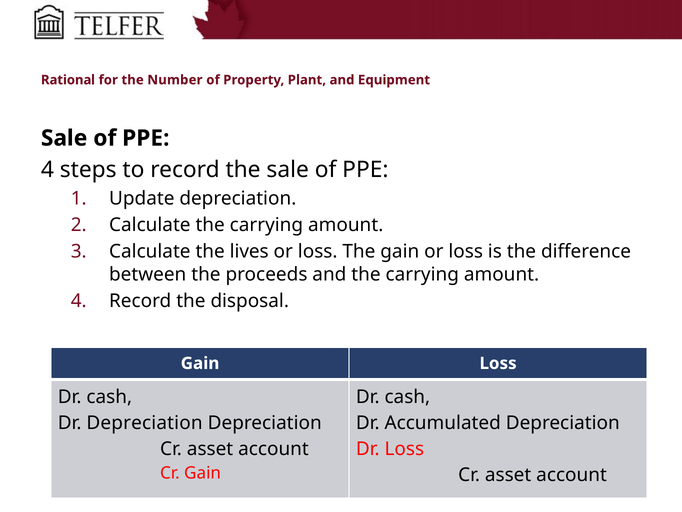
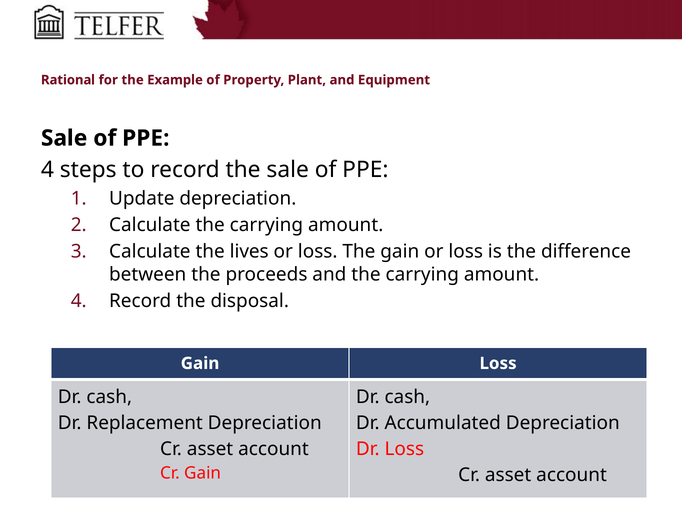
Number: Number -> Example (175, 80)
Dr Depreciation: Depreciation -> Replacement (145, 423)
